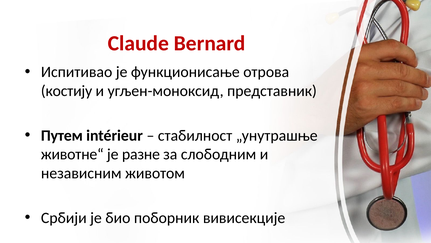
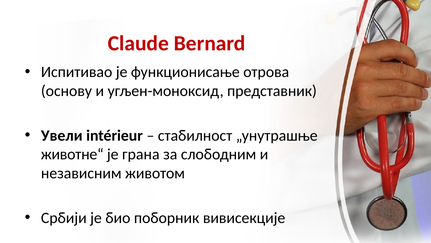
костију: костију -> основу (66, 91)
Путем: Путем -> Увели (62, 135)
разне: разне -> грана (141, 154)
